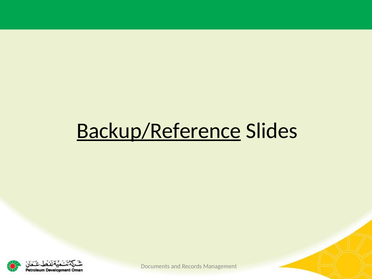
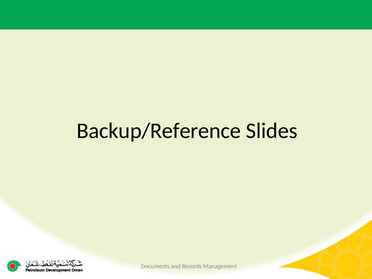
Backup/Reference underline: present -> none (159, 131)
